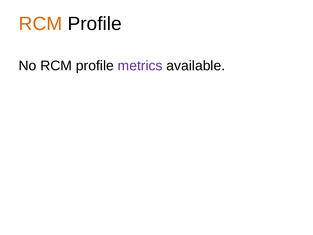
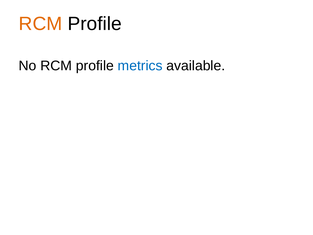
metrics colour: purple -> blue (140, 66)
